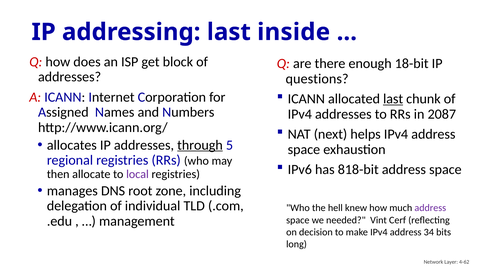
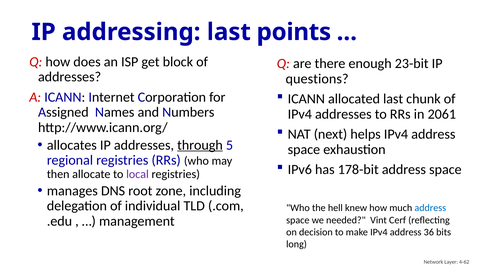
inside: inside -> points (294, 32)
18-bit: 18-bit -> 23-bit (412, 64)
last underline: present -> none (393, 99)
2087: 2087 -> 2061 (442, 114)
818-bit: 818-bit -> 178-bit (358, 170)
address colour: purple -> blue (430, 208)
34: 34 -> 36 (429, 232)
